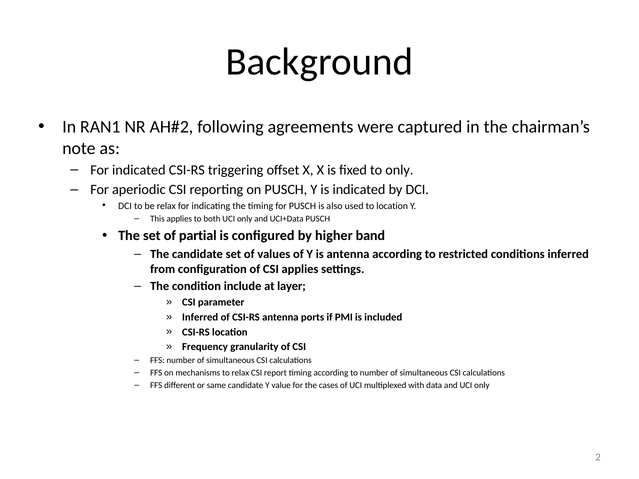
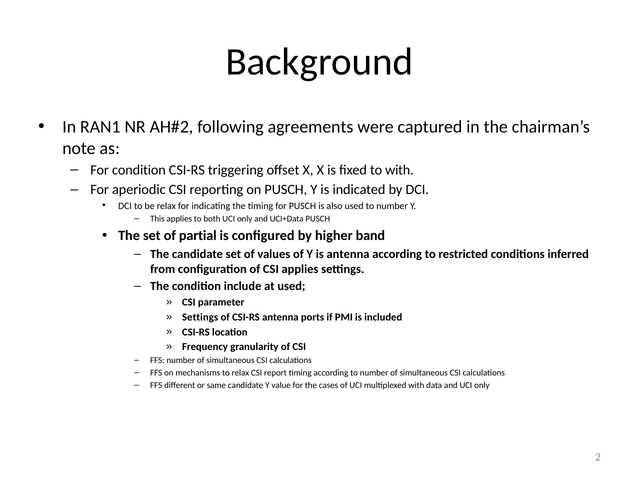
For indicated: indicated -> condition (139, 170)
to only: only -> with (399, 170)
used to location: location -> number (392, 206)
at layer: layer -> used (291, 287)
Inferred: Inferred -> Settings (200, 317)
